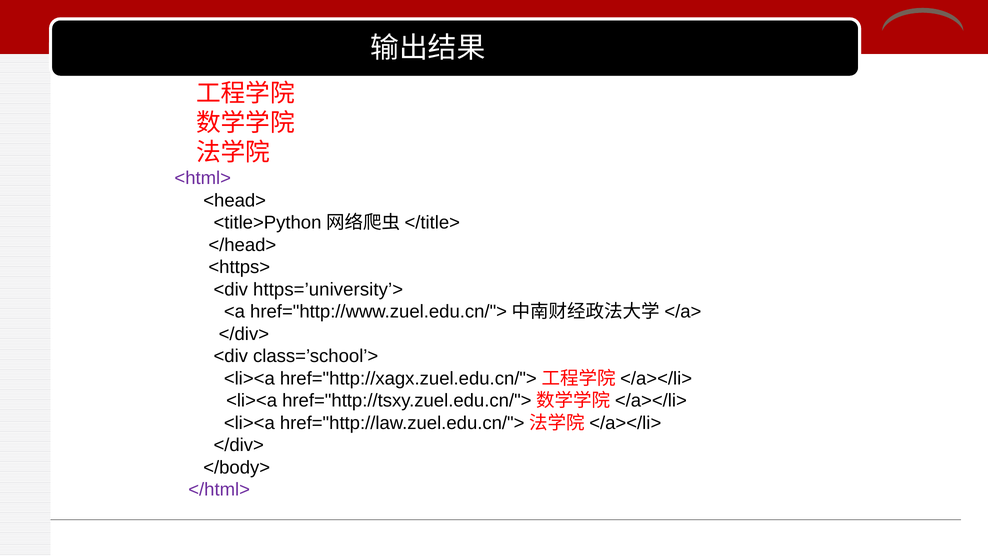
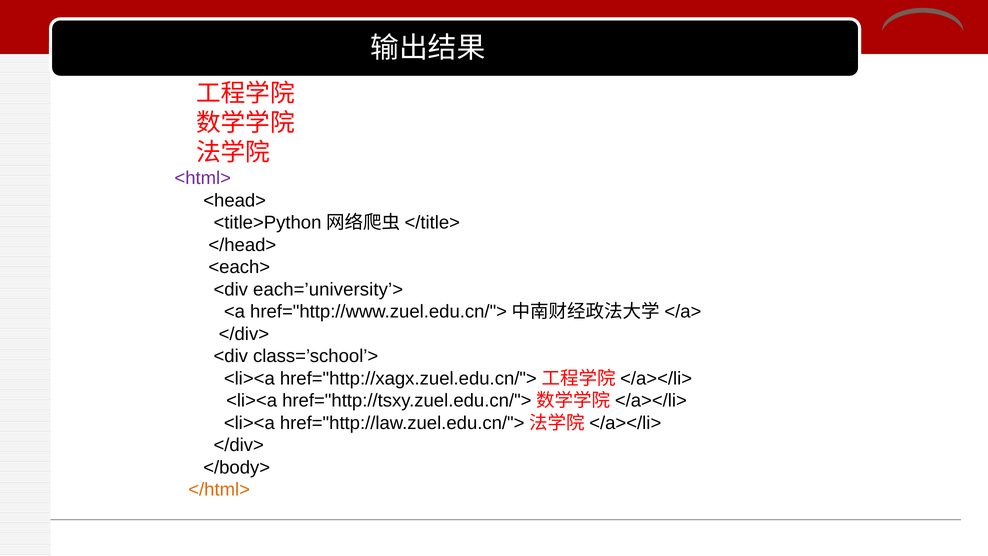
<https>: <https> -> <each> (239, 267)
https=’university’>: https=’university’> -> each=’university’> (328, 289)
</html> colour: purple -> orange (219, 489)
